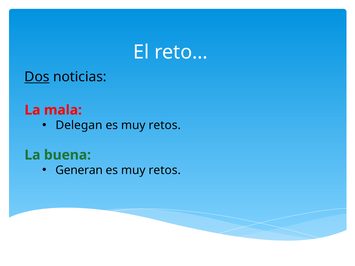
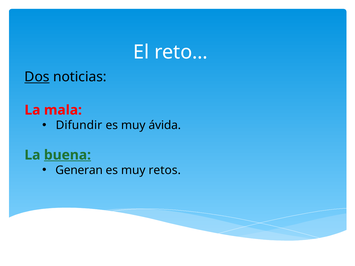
Delegan: Delegan -> Difundir (79, 125)
retos: retos -> ávida (165, 125)
buena underline: none -> present (67, 155)
